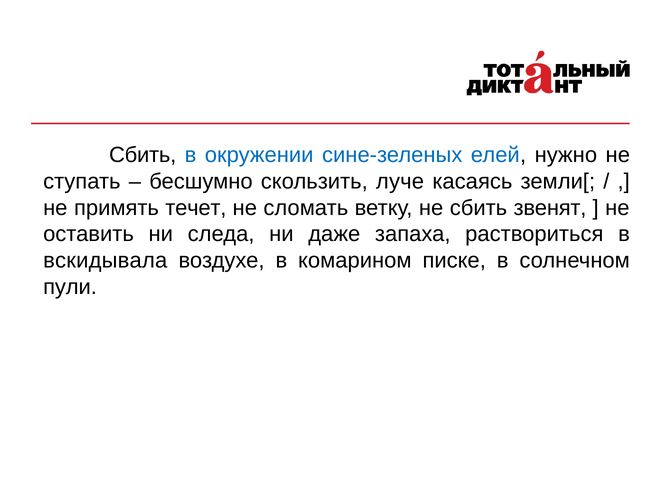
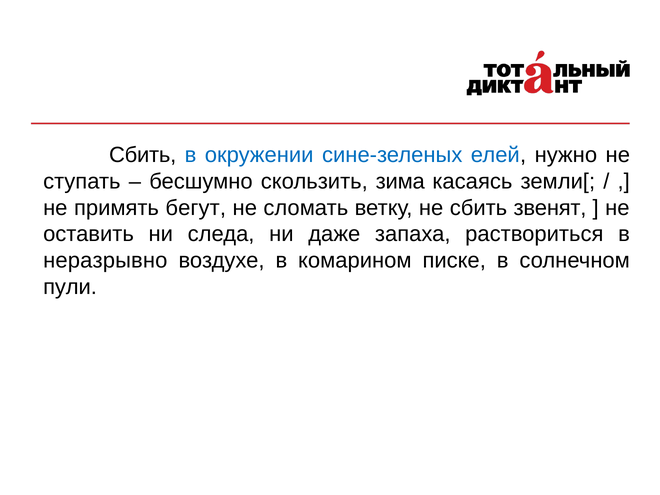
луче: луче -> зима (400, 181)
течет: течет -> бегут (196, 208)
вскидывала: вскидывала -> неразрывно (105, 261)
